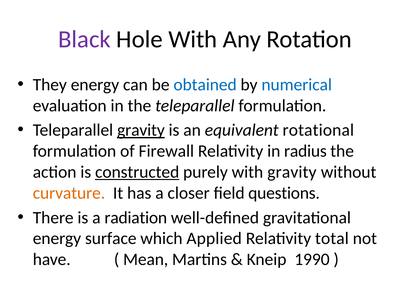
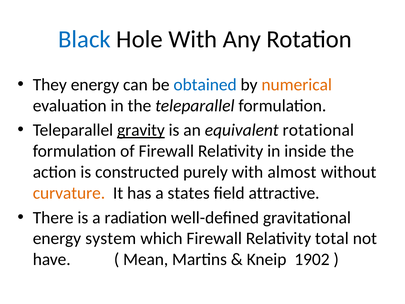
Black colour: purple -> blue (84, 39)
numerical colour: blue -> orange (297, 85)
radius: radius -> inside (305, 151)
constructed underline: present -> none (137, 172)
with gravity: gravity -> almost (292, 172)
closer: closer -> states (189, 193)
questions: questions -> attractive (284, 193)
surface: surface -> system (111, 238)
which Applied: Applied -> Firewall (214, 238)
1990: 1990 -> 1902 (312, 259)
